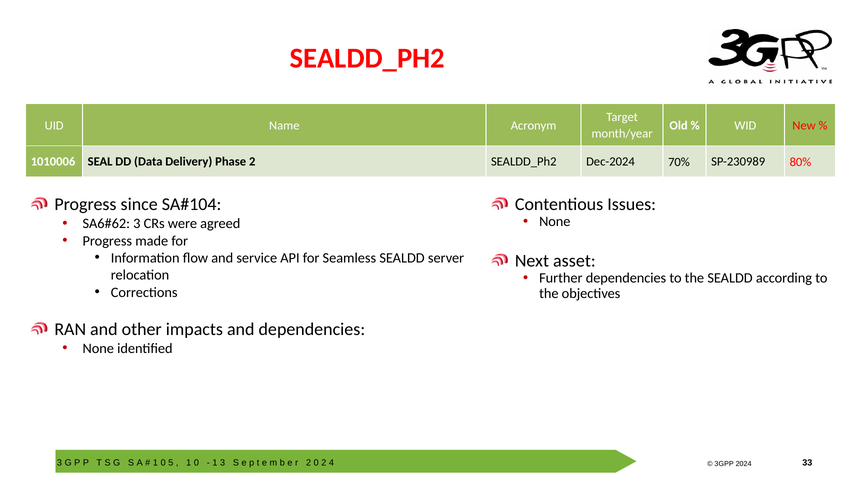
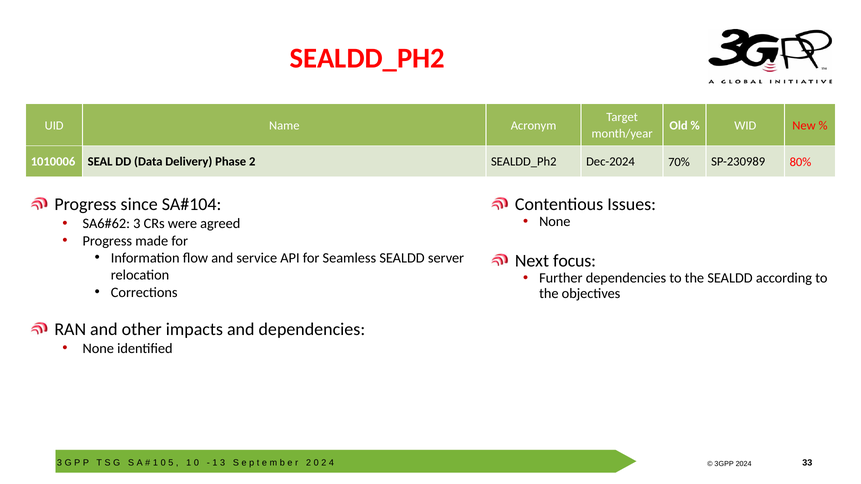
asset: asset -> focus (575, 261)
